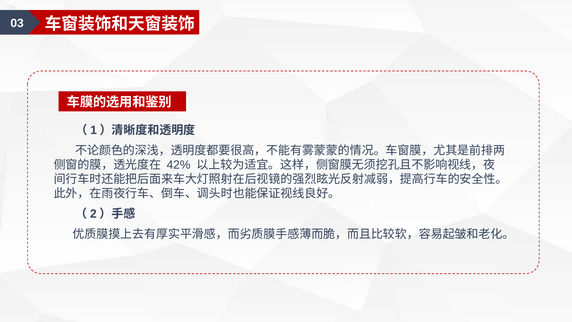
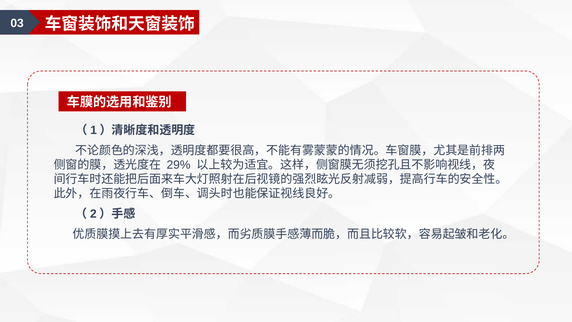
42%: 42% -> 29% (179, 165)
